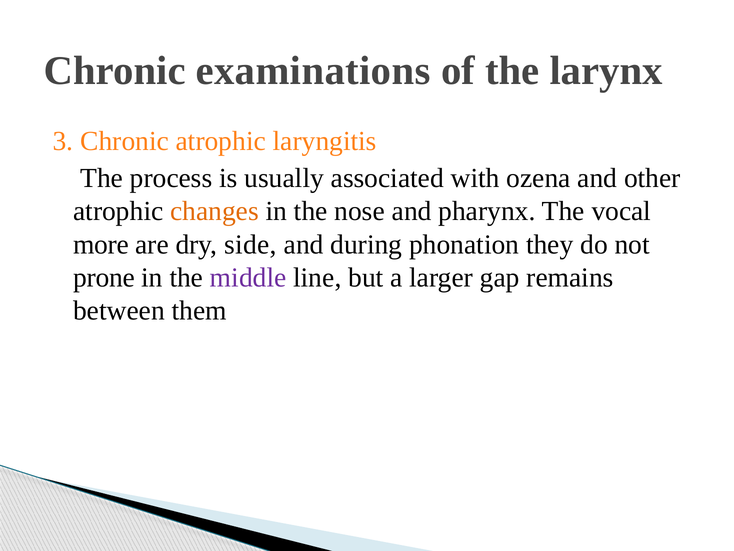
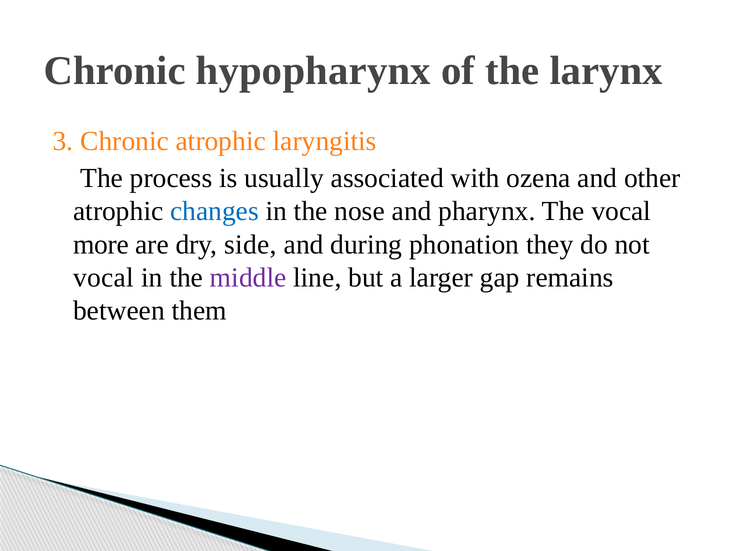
examinations: examinations -> hypopharynx (313, 71)
changes colour: orange -> blue (215, 211)
prone: prone -> vocal (104, 277)
